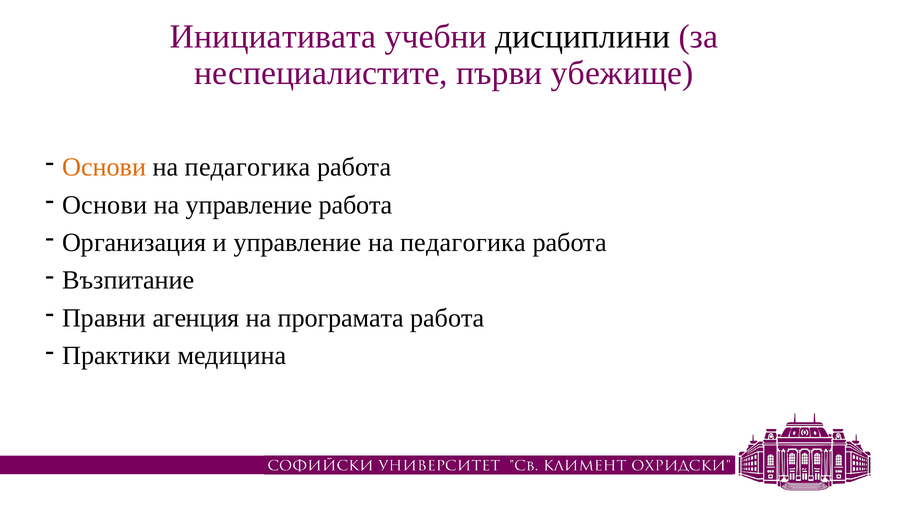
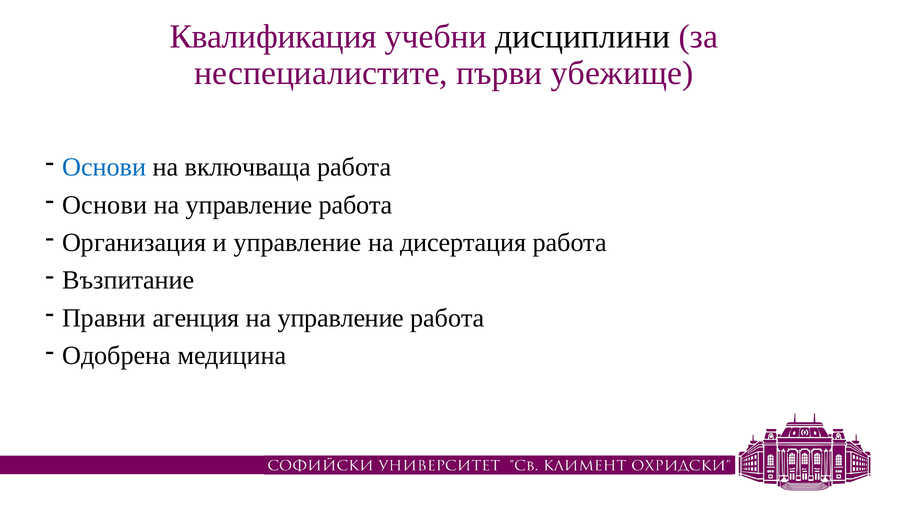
Инициативата: Инициативата -> Квалификация (273, 36)
Основи colour: orange -> blue (104, 167)
педагогика: педагогика -> включваща (248, 167)
управление на педагогика: педагогика -> дисертация (463, 242)
програмата: програмата -> управление (341, 318)
Практики: Практики -> Одобрена (117, 356)
